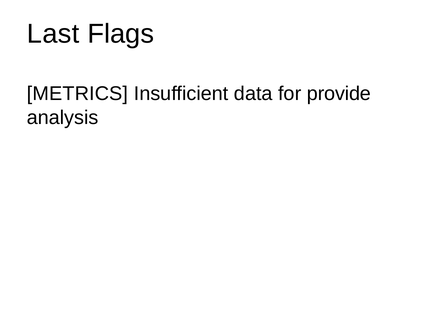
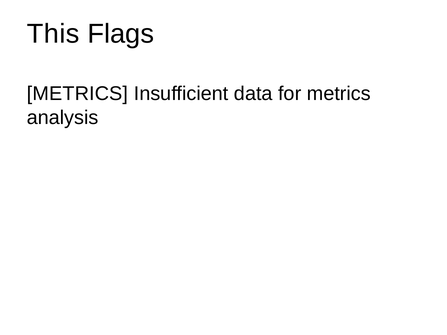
Last: Last -> This (53, 34)
for provide: provide -> metrics (339, 94)
